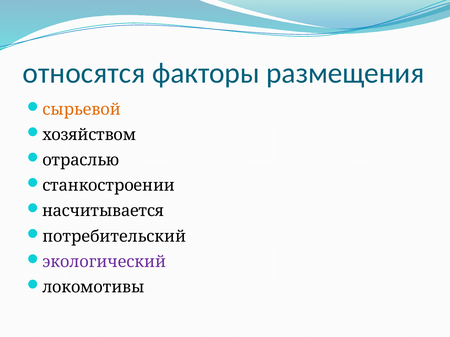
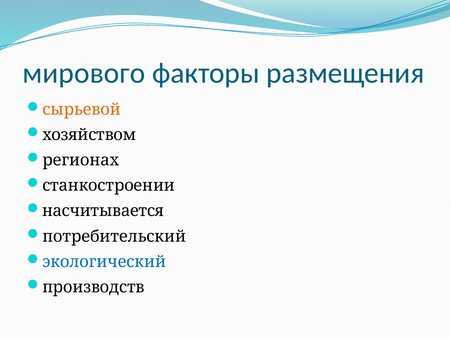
относятся: относятся -> мирового (84, 73)
отраслью: отраслью -> регионах (81, 160)
экологический colour: purple -> blue (104, 262)
локомотивы: локомотивы -> производств (93, 288)
